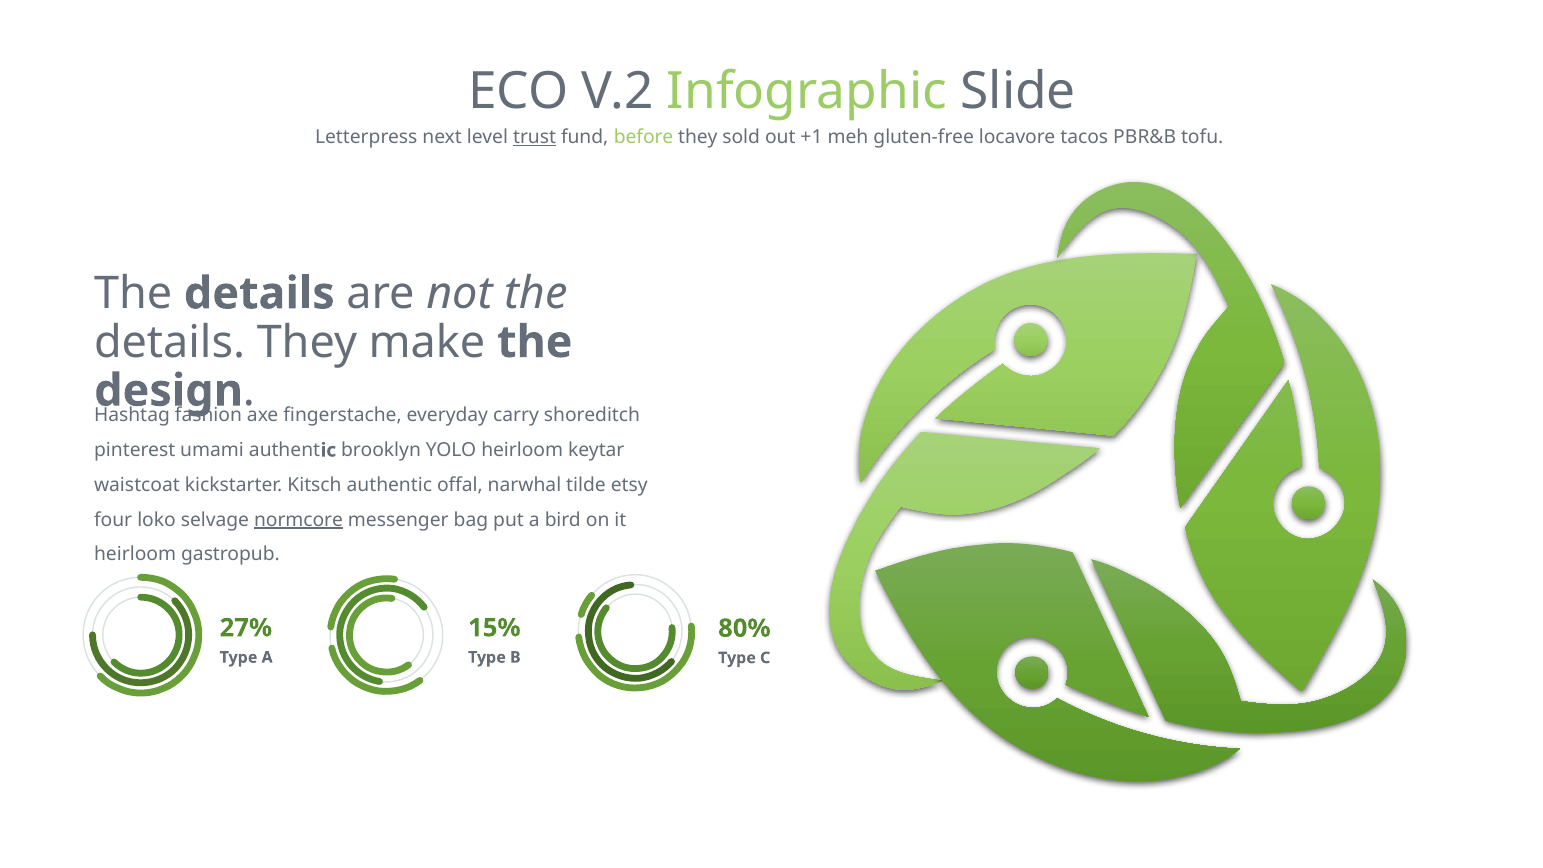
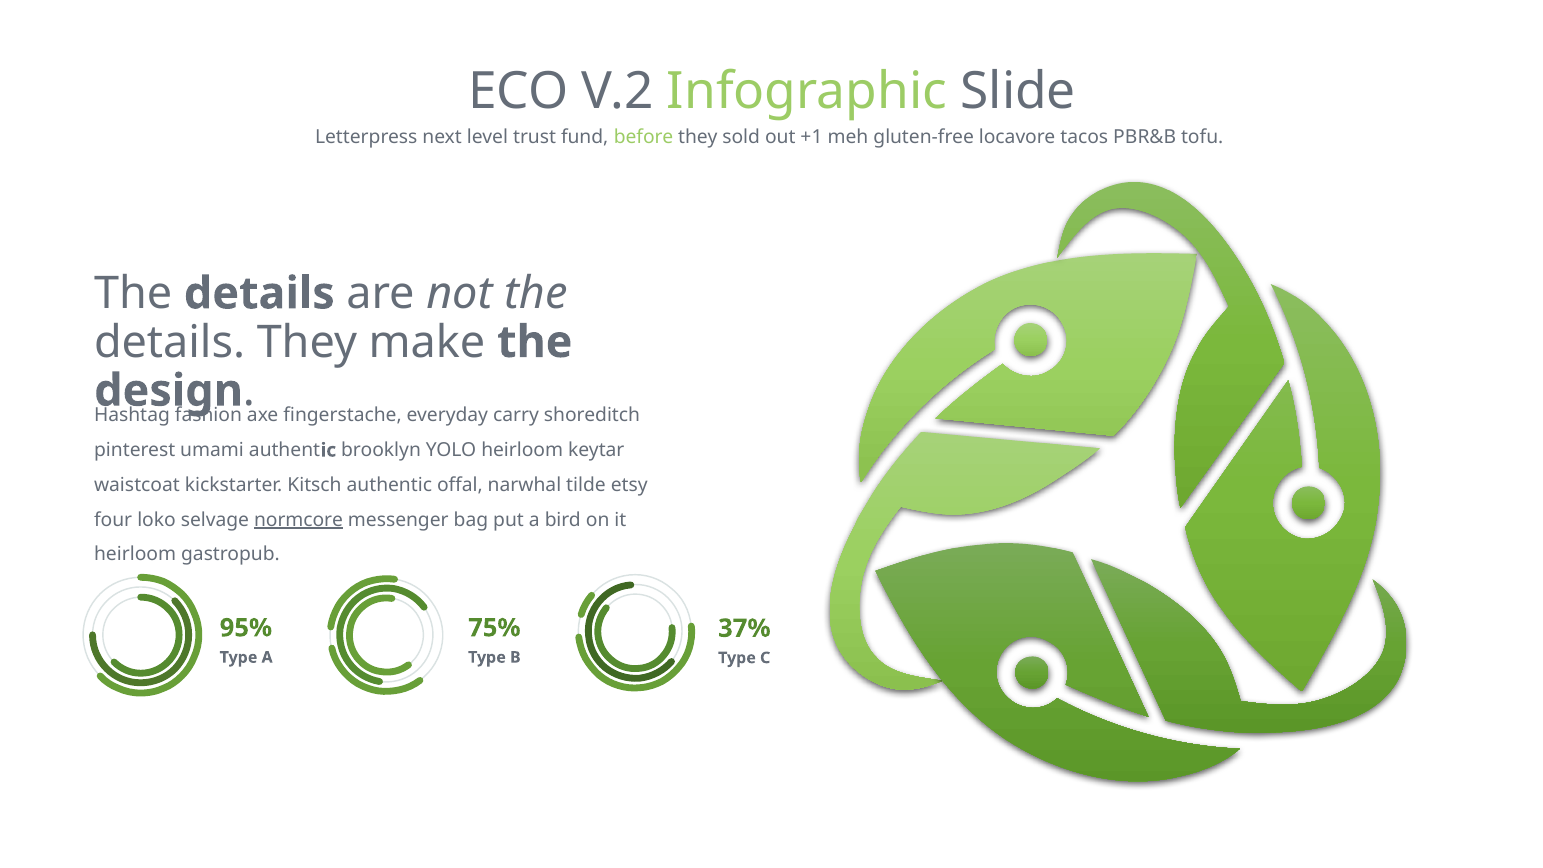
trust underline: present -> none (535, 137)
27%: 27% -> 95% (246, 628)
15%: 15% -> 75% (494, 628)
80%: 80% -> 37% (744, 628)
